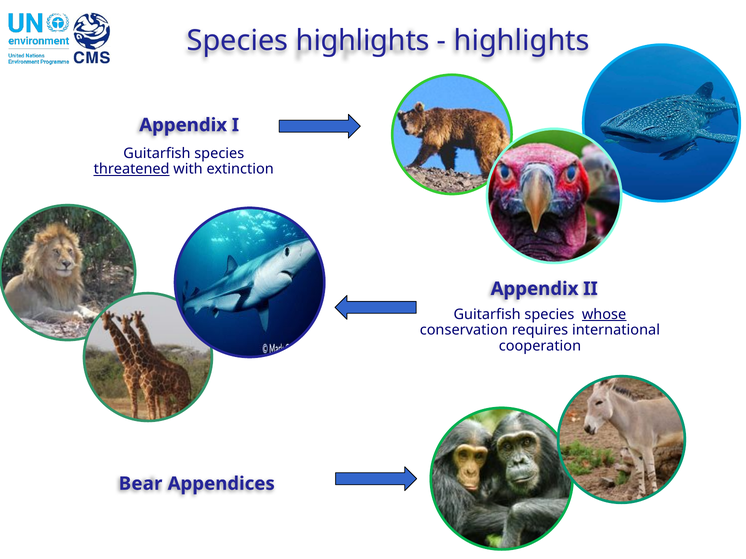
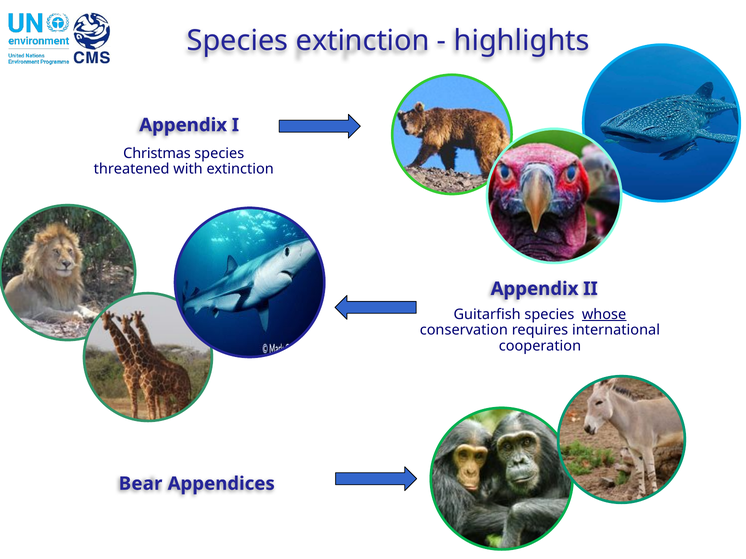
Species highlights: highlights -> extinction (363, 41)
Guitarfish: Guitarfish -> Christmas (157, 154)
threatened underline: present -> none (132, 169)
